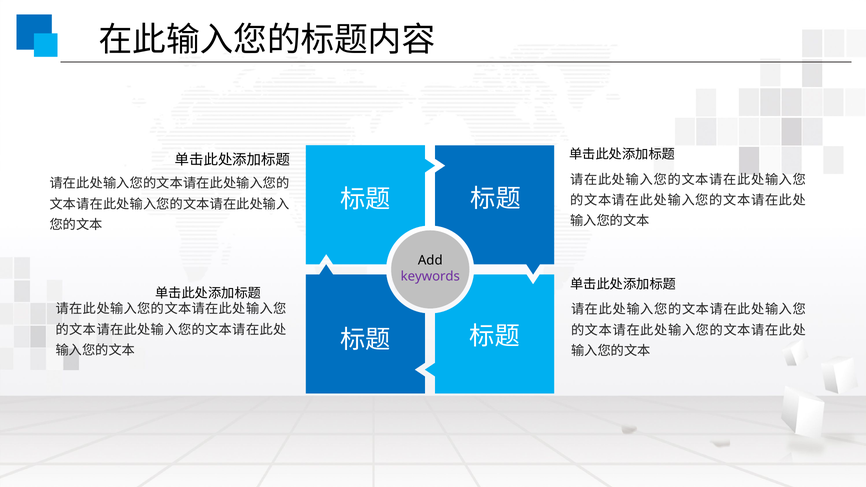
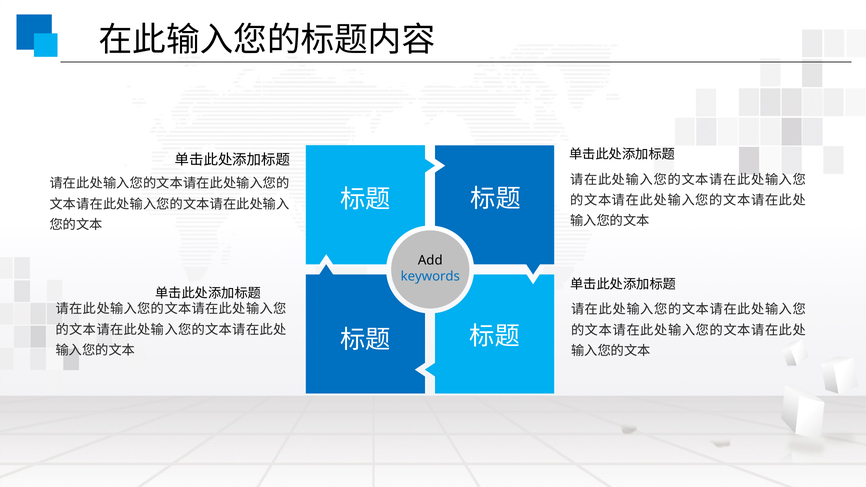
keywords colour: purple -> blue (430, 276)
